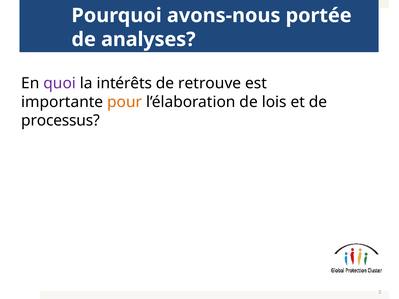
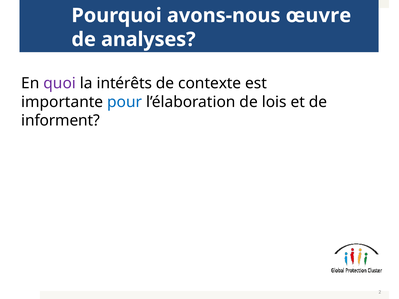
portée: portée -> œuvre (318, 16)
retrouve: retrouve -> contexte (210, 83)
pour colour: orange -> blue (125, 102)
processus: processus -> informent (61, 121)
